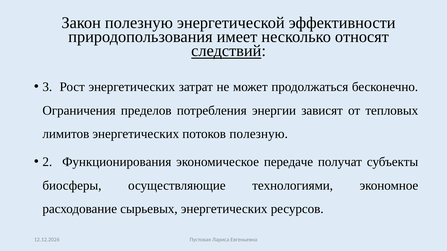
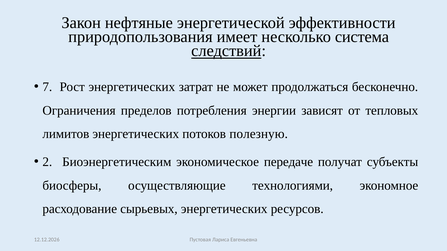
Закон полезную: полезную -> нефтяные (139, 23)
относят: относят -> система (362, 37)
3: 3 -> 7 (47, 87)
Функционирования: Функционирования -> Биоэнергетическим (117, 162)
